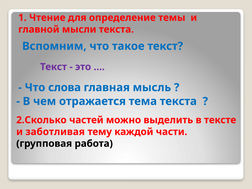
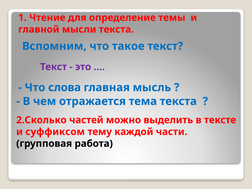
заботливая: заботливая -> суффиксом (55, 132)
